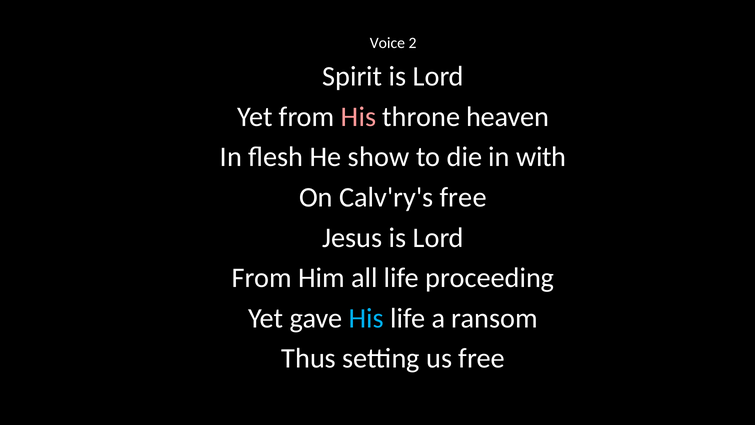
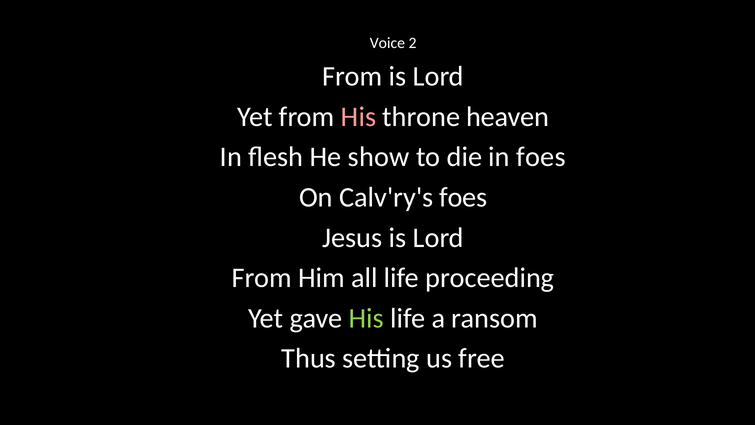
Spirit: Spirit -> From (352, 76)
in with: with -> foes (541, 157)
Calv'ry's free: free -> foes (463, 197)
His colour: light blue -> light green (366, 318)
